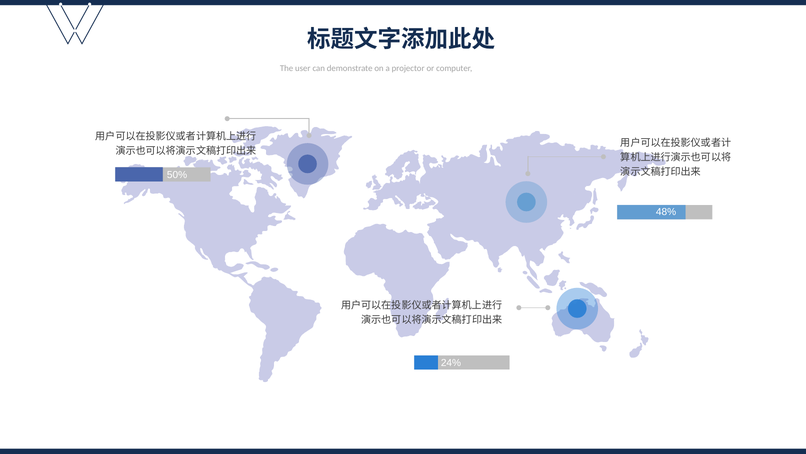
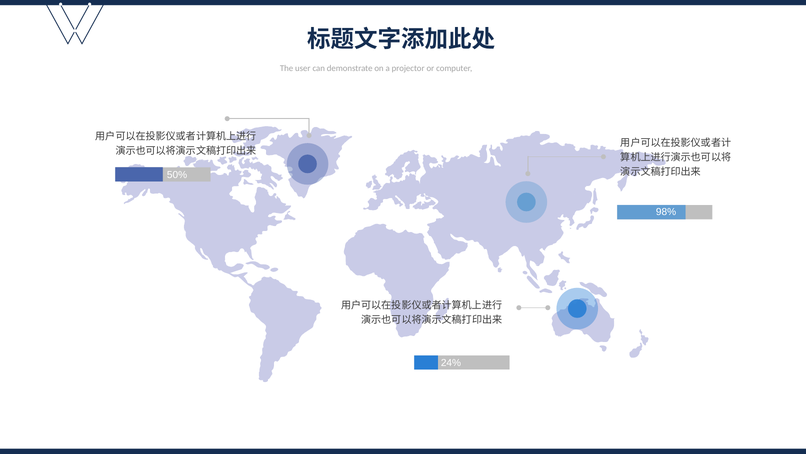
48%: 48% -> 98% (666, 212)
